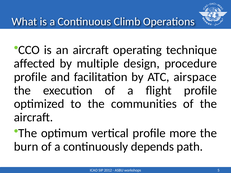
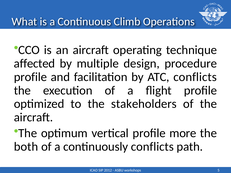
ATC airspace: airspace -> conflicts (195, 77)
communities: communities -> stakeholders (144, 104)
burn: burn -> both (26, 147)
continuously depends: depends -> conflicts (152, 147)
